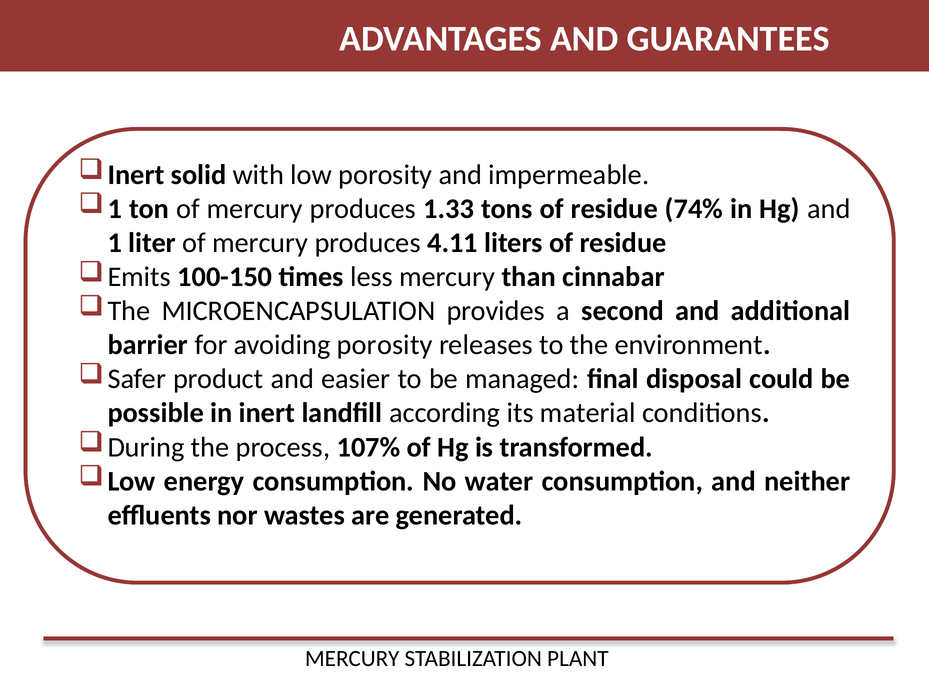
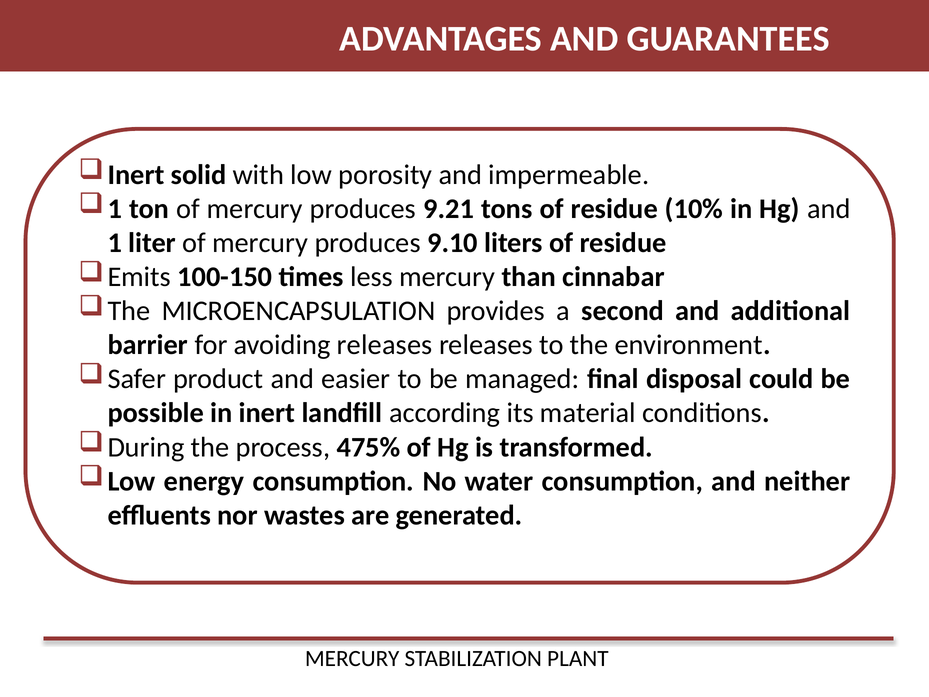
1.33: 1.33 -> 9.21 (449, 209)
74%: 74% -> 10% (694, 209)
4.11: 4.11 -> 9.10 (452, 243)
avoiding porosity: porosity -> releases (385, 345)
107%: 107% -> 475% (369, 447)
